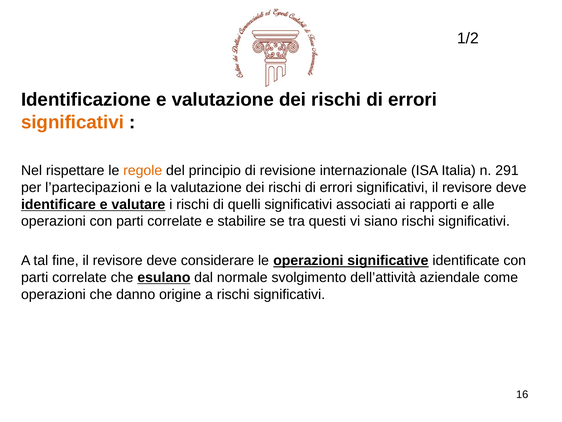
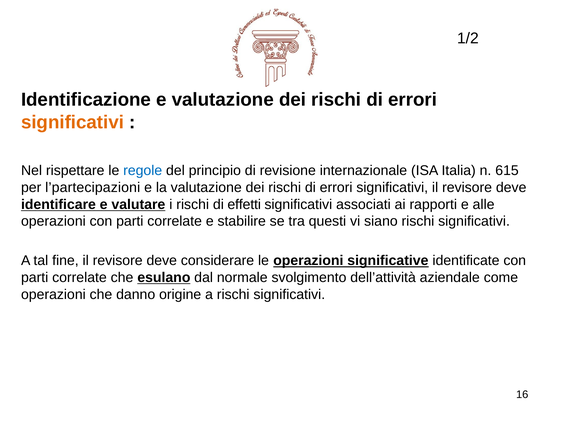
regole colour: orange -> blue (143, 170)
291: 291 -> 615 (507, 170)
quelli: quelli -> effetti (244, 204)
